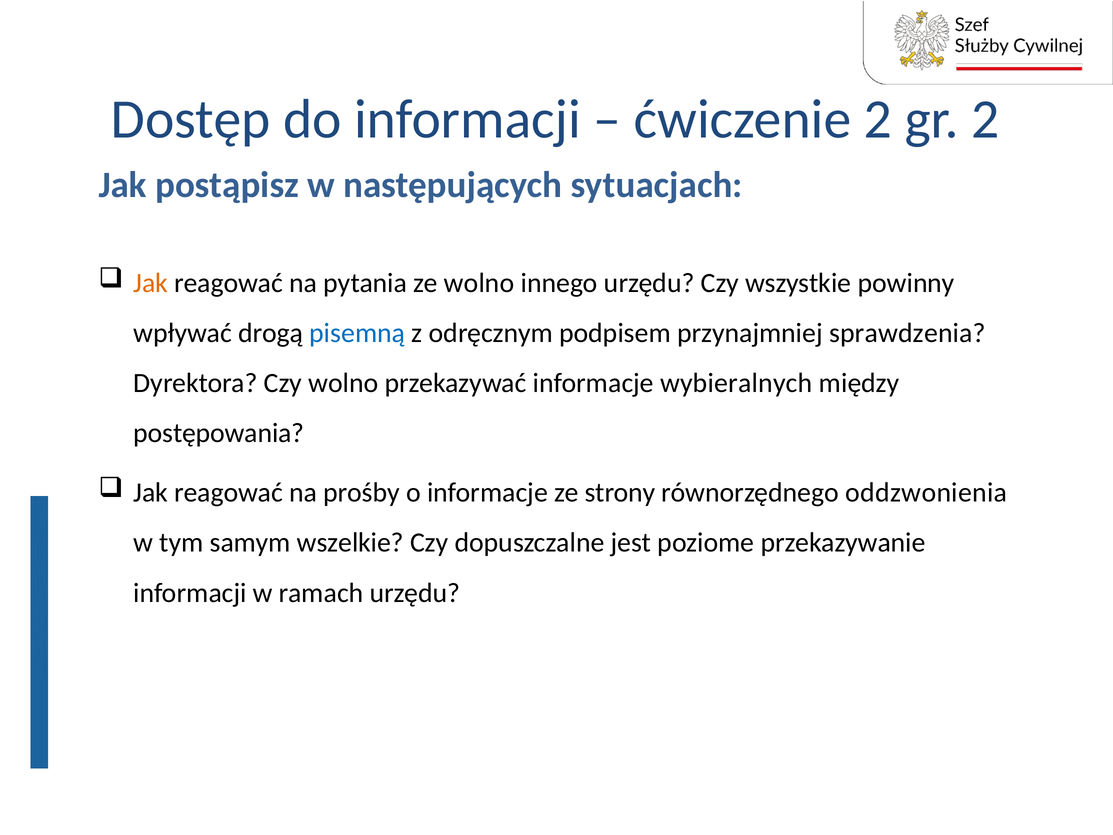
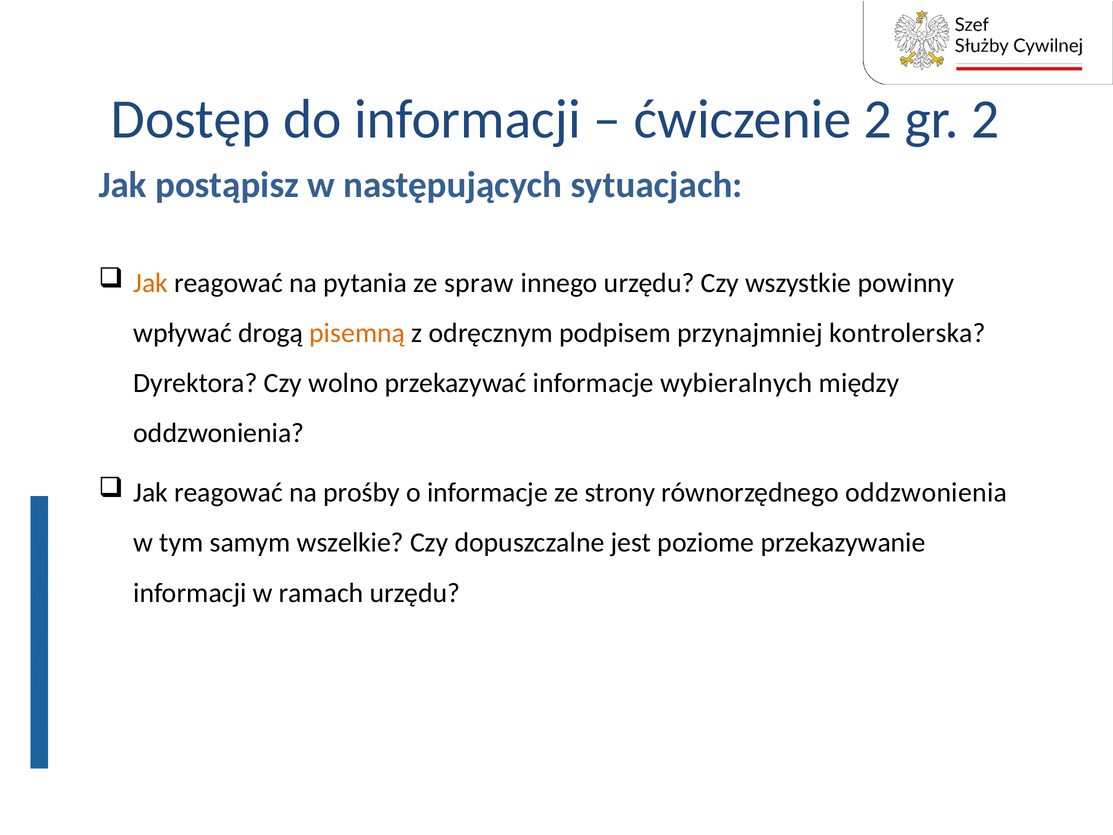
ze wolno: wolno -> spraw (479, 283)
pisemną colour: blue -> orange (357, 333)
sprawdzenia: sprawdzenia -> kontrolerska (907, 333)
postępowania: postępowania -> oddzwonienia (219, 433)
